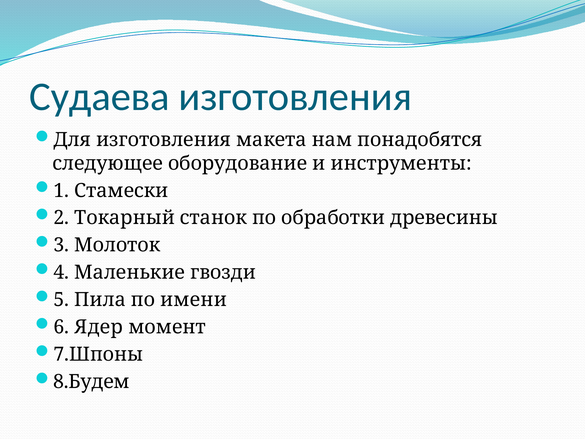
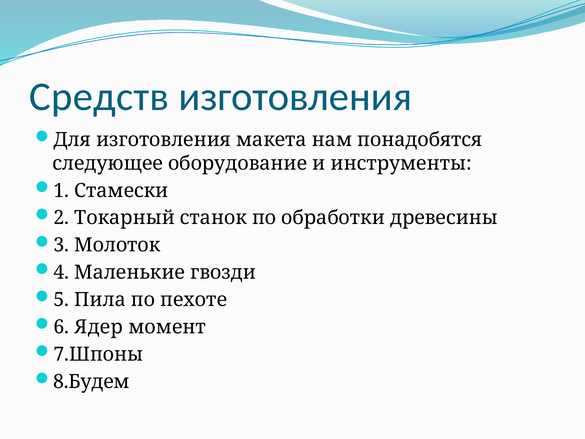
Судаева: Судаева -> Средств (99, 97)
имени: имени -> пехоте (194, 300)
